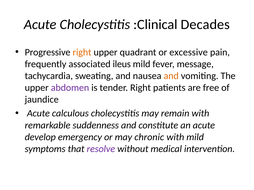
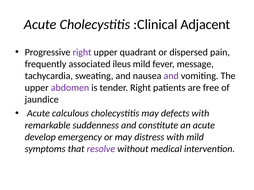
Decades: Decades -> Adjacent (205, 24)
right colour: orange -> purple (82, 52)
excessive: excessive -> dispersed (189, 52)
and colour: orange -> purple (171, 76)
remain: remain -> defects (175, 114)
chronic: chronic -> distress (149, 137)
